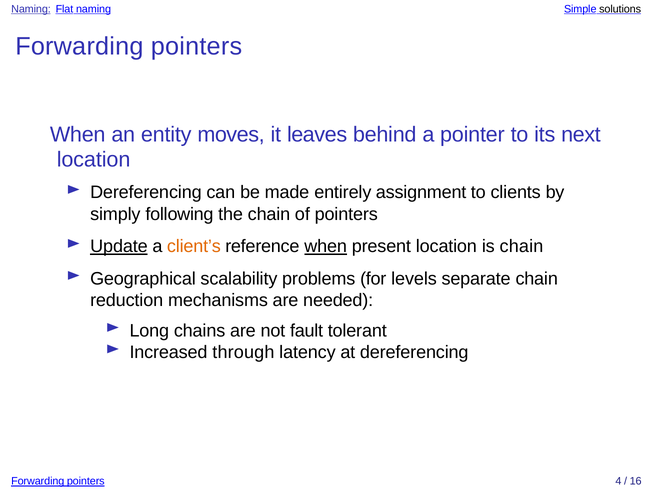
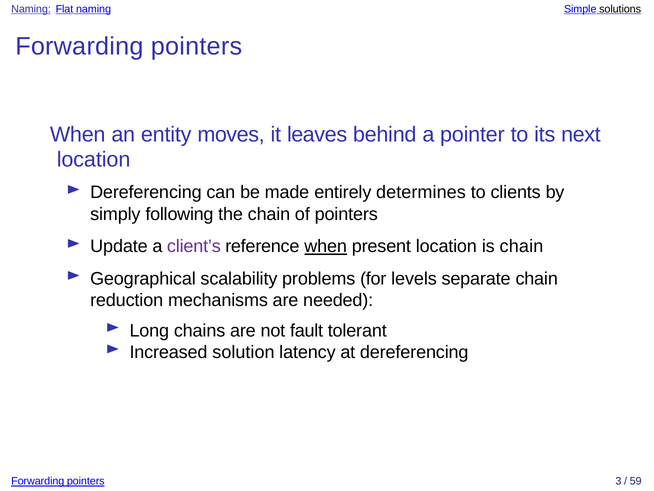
assignment: assignment -> determines (421, 193)
Update underline: present -> none (119, 246)
client’s colour: orange -> purple (194, 246)
through: through -> solution (243, 352)
4: 4 -> 3 (618, 481)
16: 16 -> 59 (636, 481)
